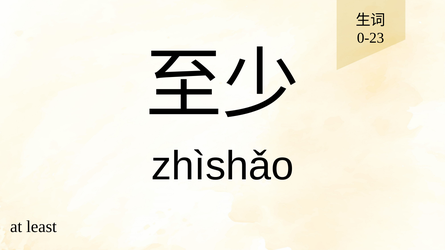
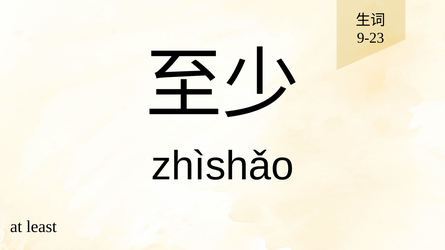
0-23: 0-23 -> 9-23 (371, 38)
